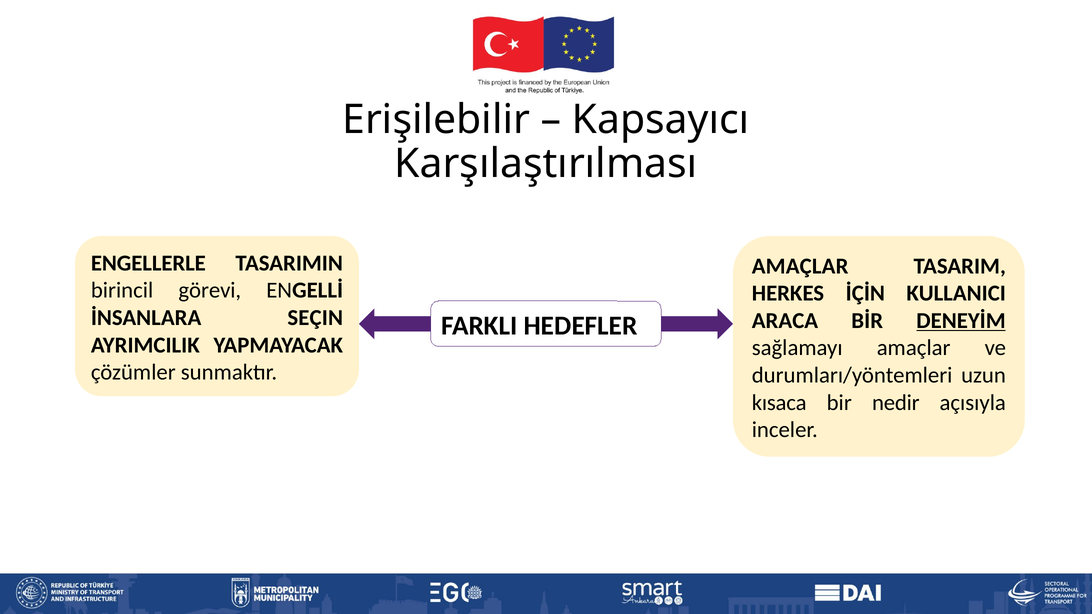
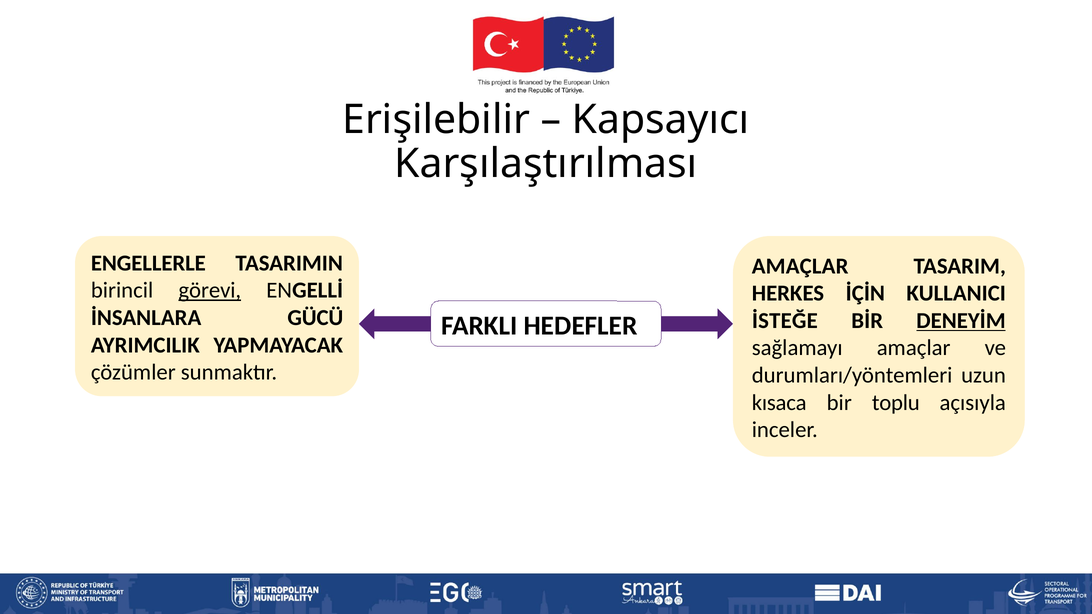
görevi underline: none -> present (210, 291)
SEÇIN: SEÇIN -> GÜCÜ (315, 318)
ARACA: ARACA -> İSTEĞE (785, 321)
nedir: nedir -> toplu (896, 403)
